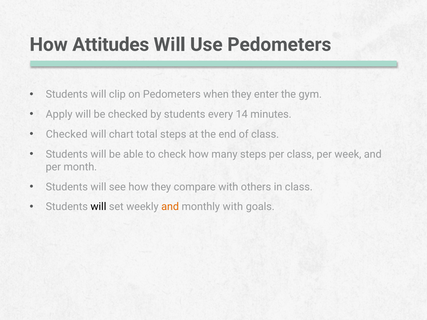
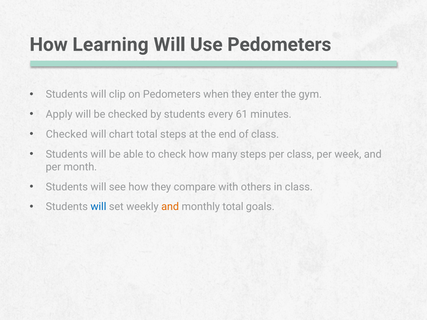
Attitudes: Attitudes -> Learning (111, 45)
14: 14 -> 61 (242, 114)
will colour: black -> blue (98, 207)
monthly with: with -> total (233, 207)
